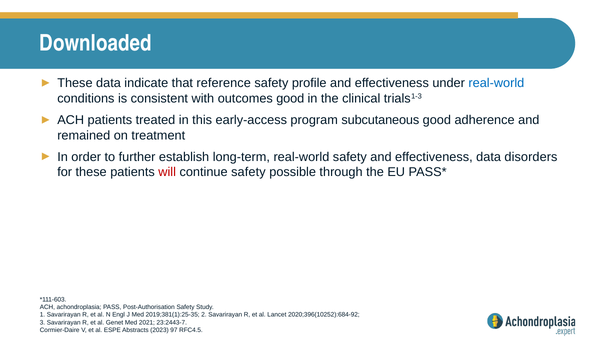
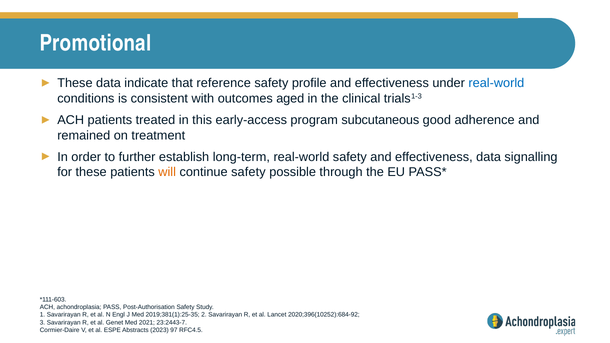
Downloaded: Downloaded -> Promotional (96, 43)
outcomes good: good -> aged (290, 99)
disorders: disorders -> signalling (531, 157)
will colour: red -> orange (167, 172)
